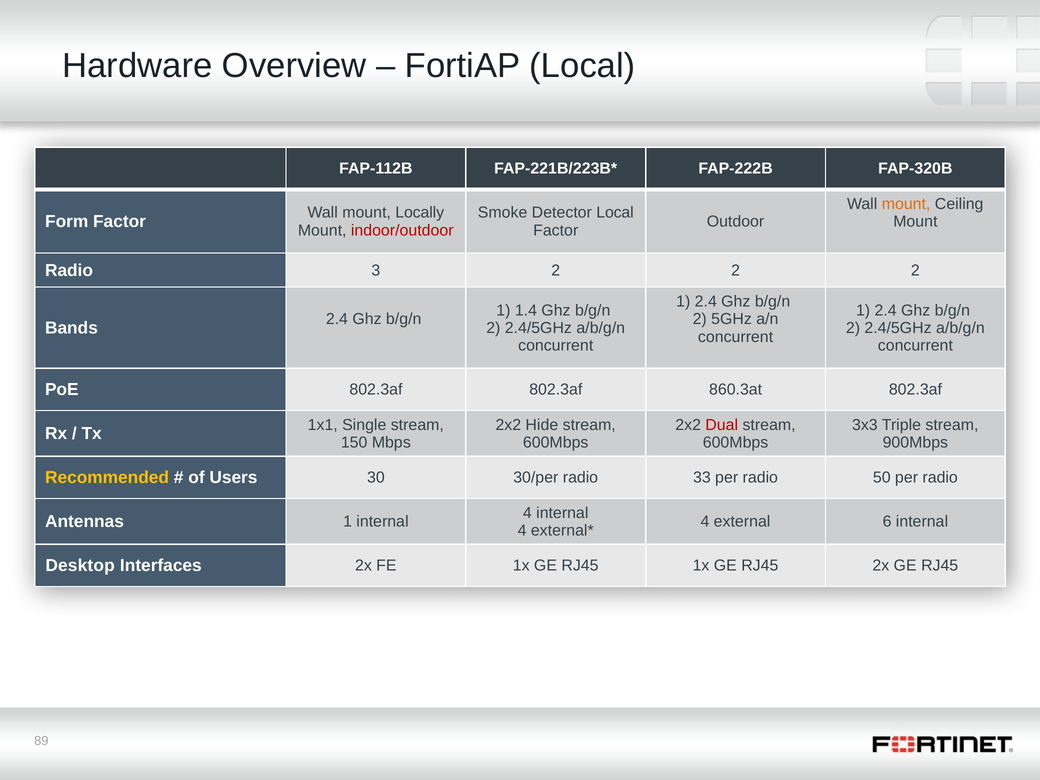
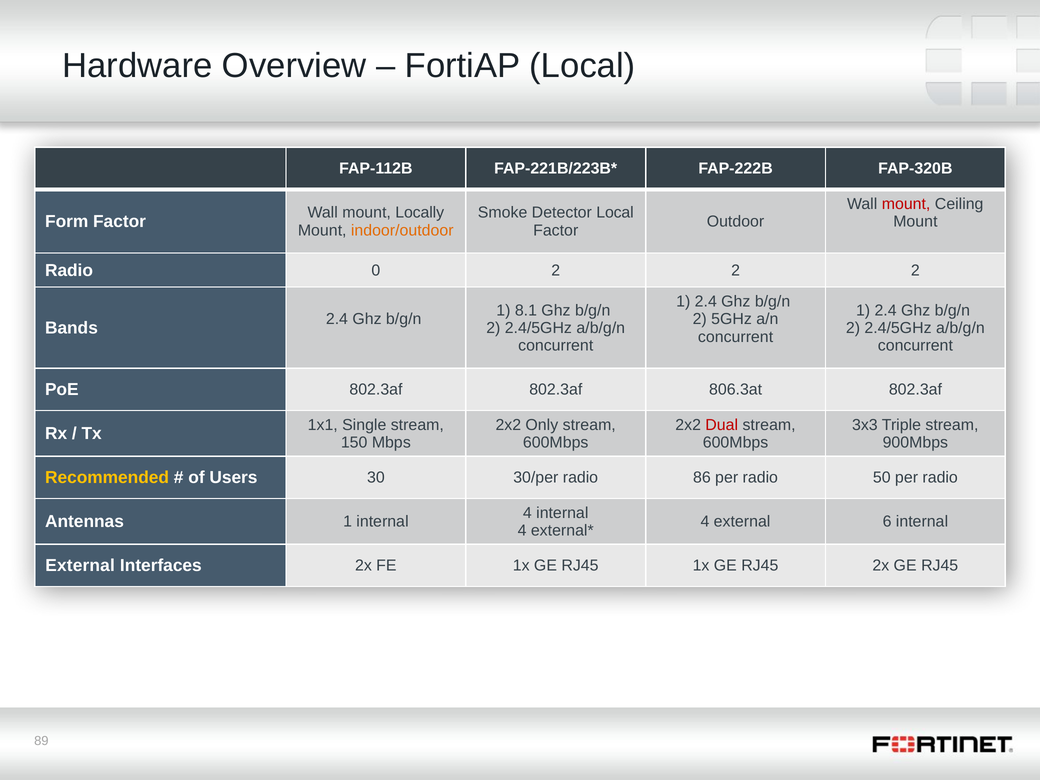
mount colour: orange -> red (906, 204)
indoor/outdoor colour: red -> orange (402, 230)
3: 3 -> 0 (376, 270)
1.4: 1.4 -> 8.1 (526, 310)
860.3at: 860.3at -> 806.3at (736, 390)
Hide: Hide -> Only (542, 425)
33: 33 -> 86 (702, 478)
Desktop: Desktop -> External (80, 566)
